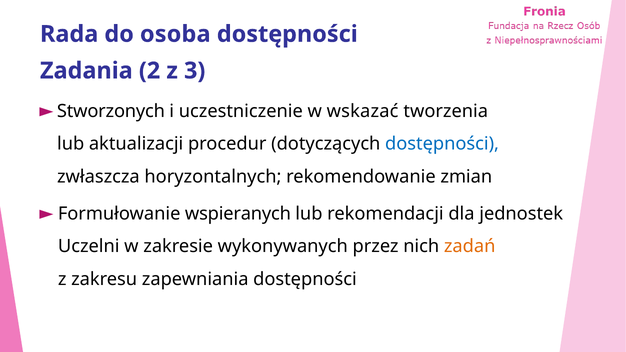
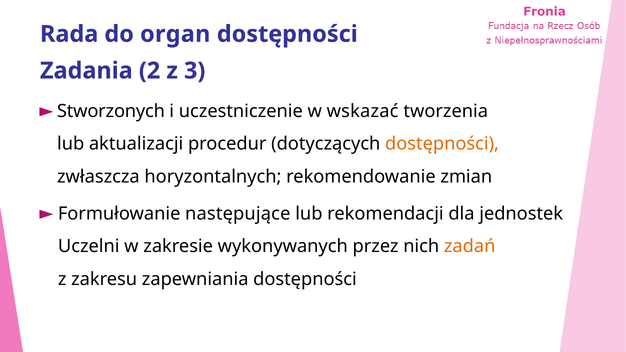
osoba: osoba -> organ (175, 34)
dostępności colour: blue -> orange (442, 144)
wspieranych: wspieranych -> następujące (238, 214)
